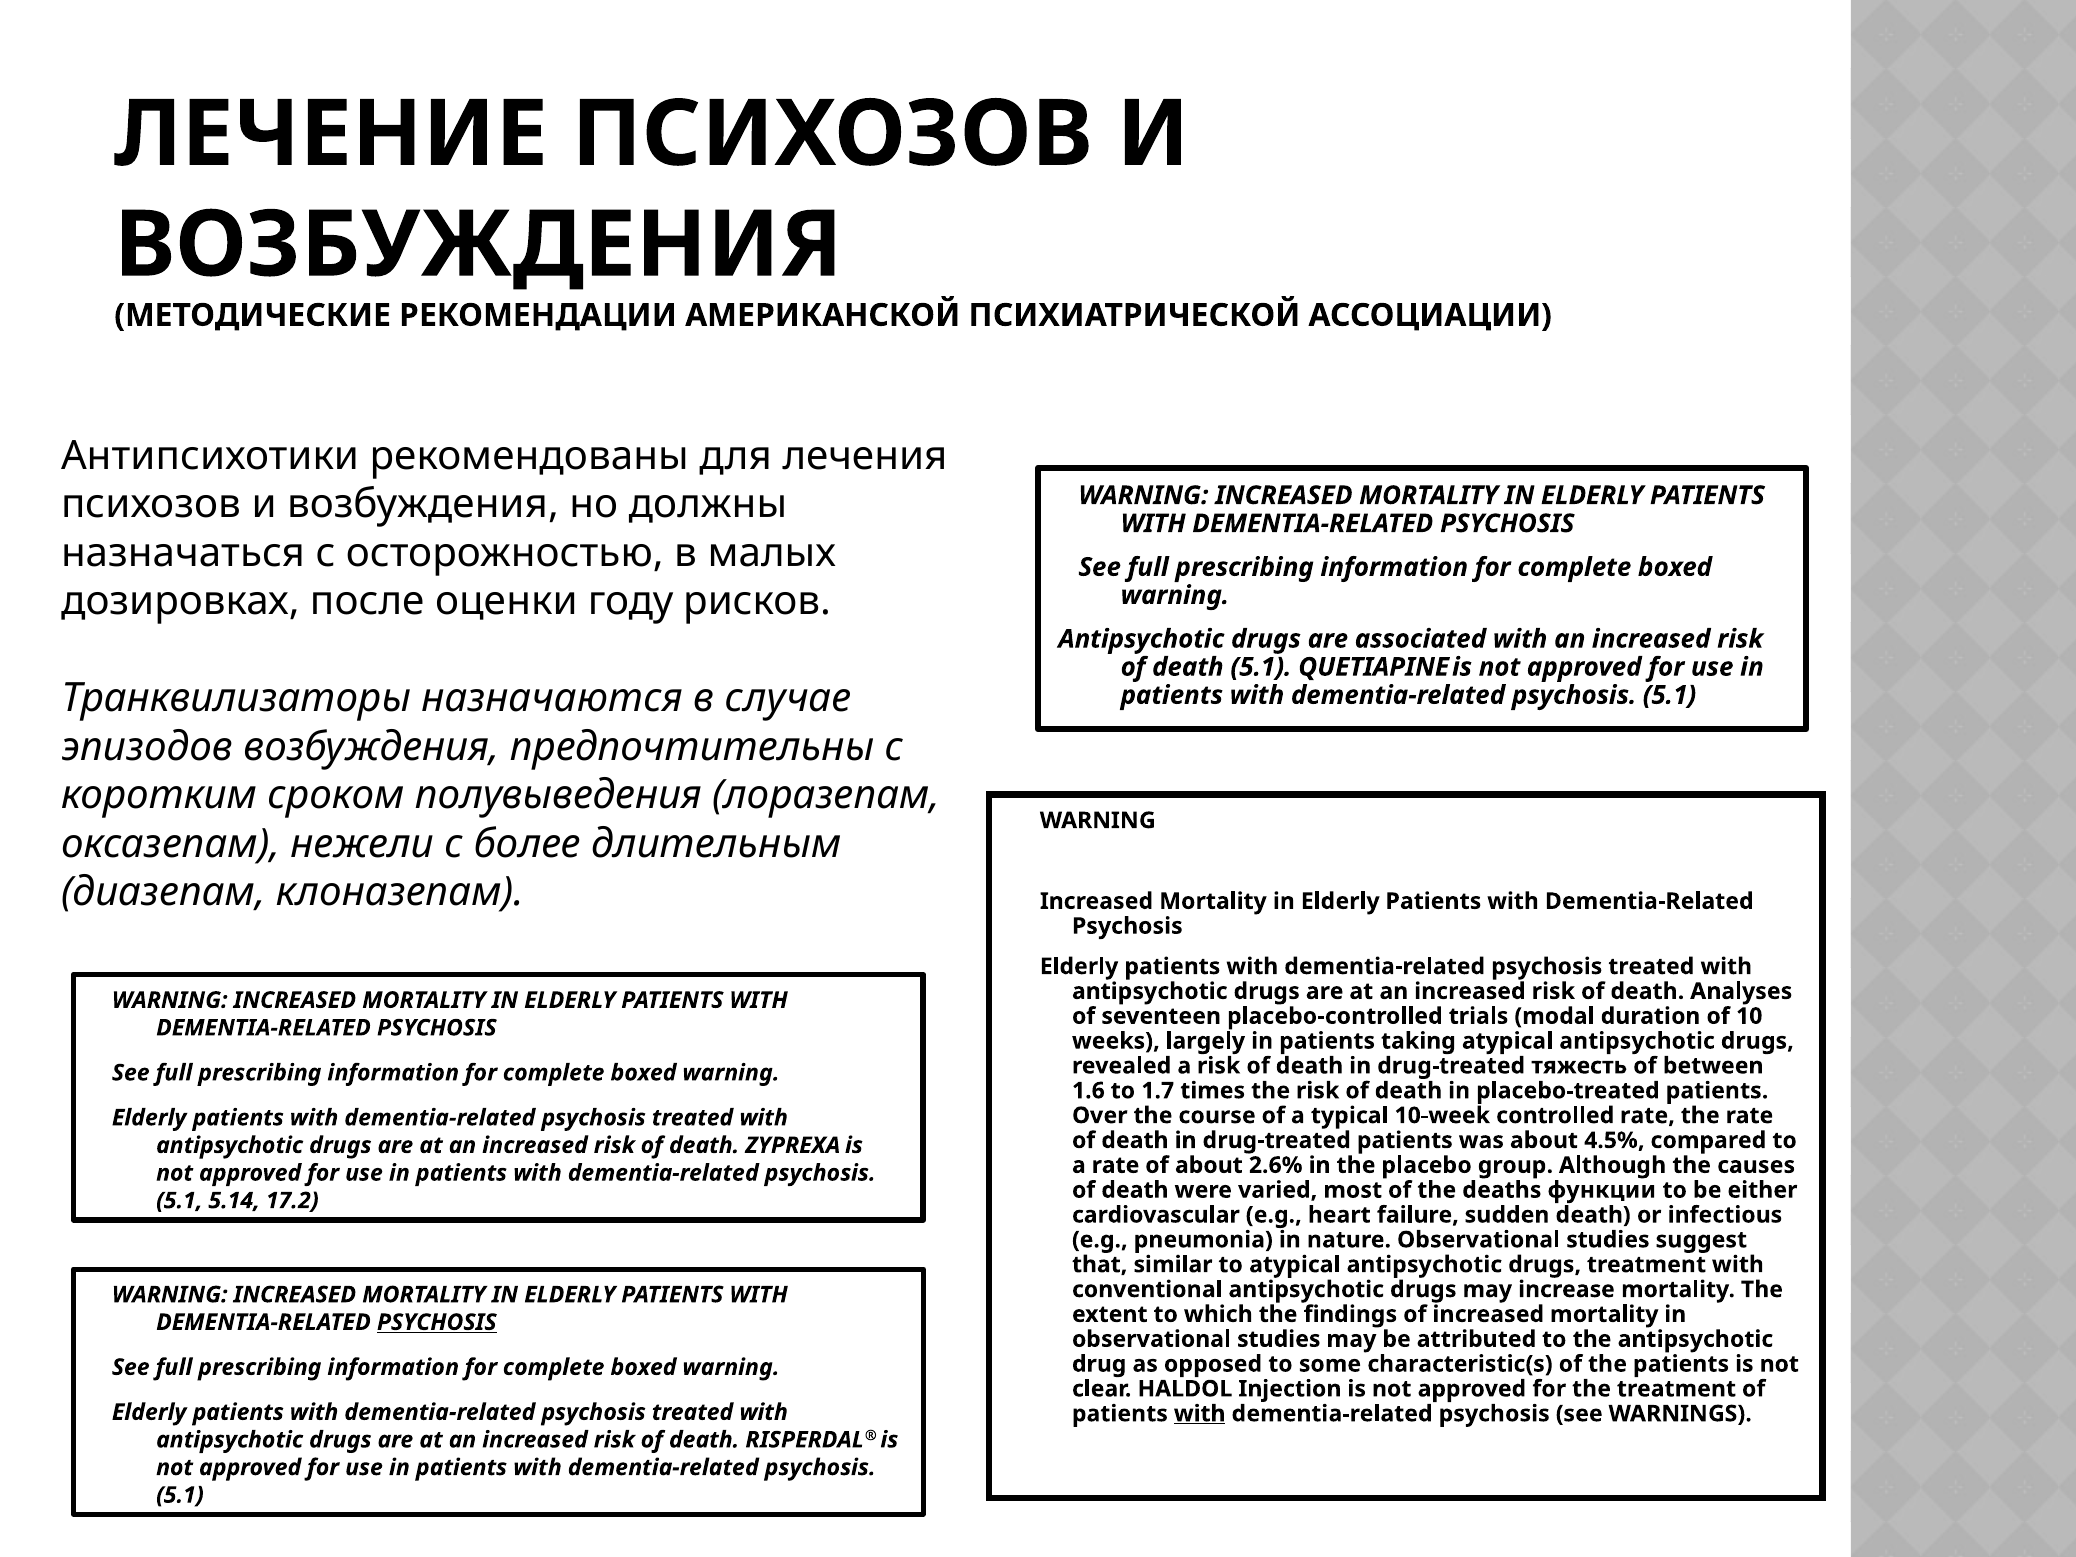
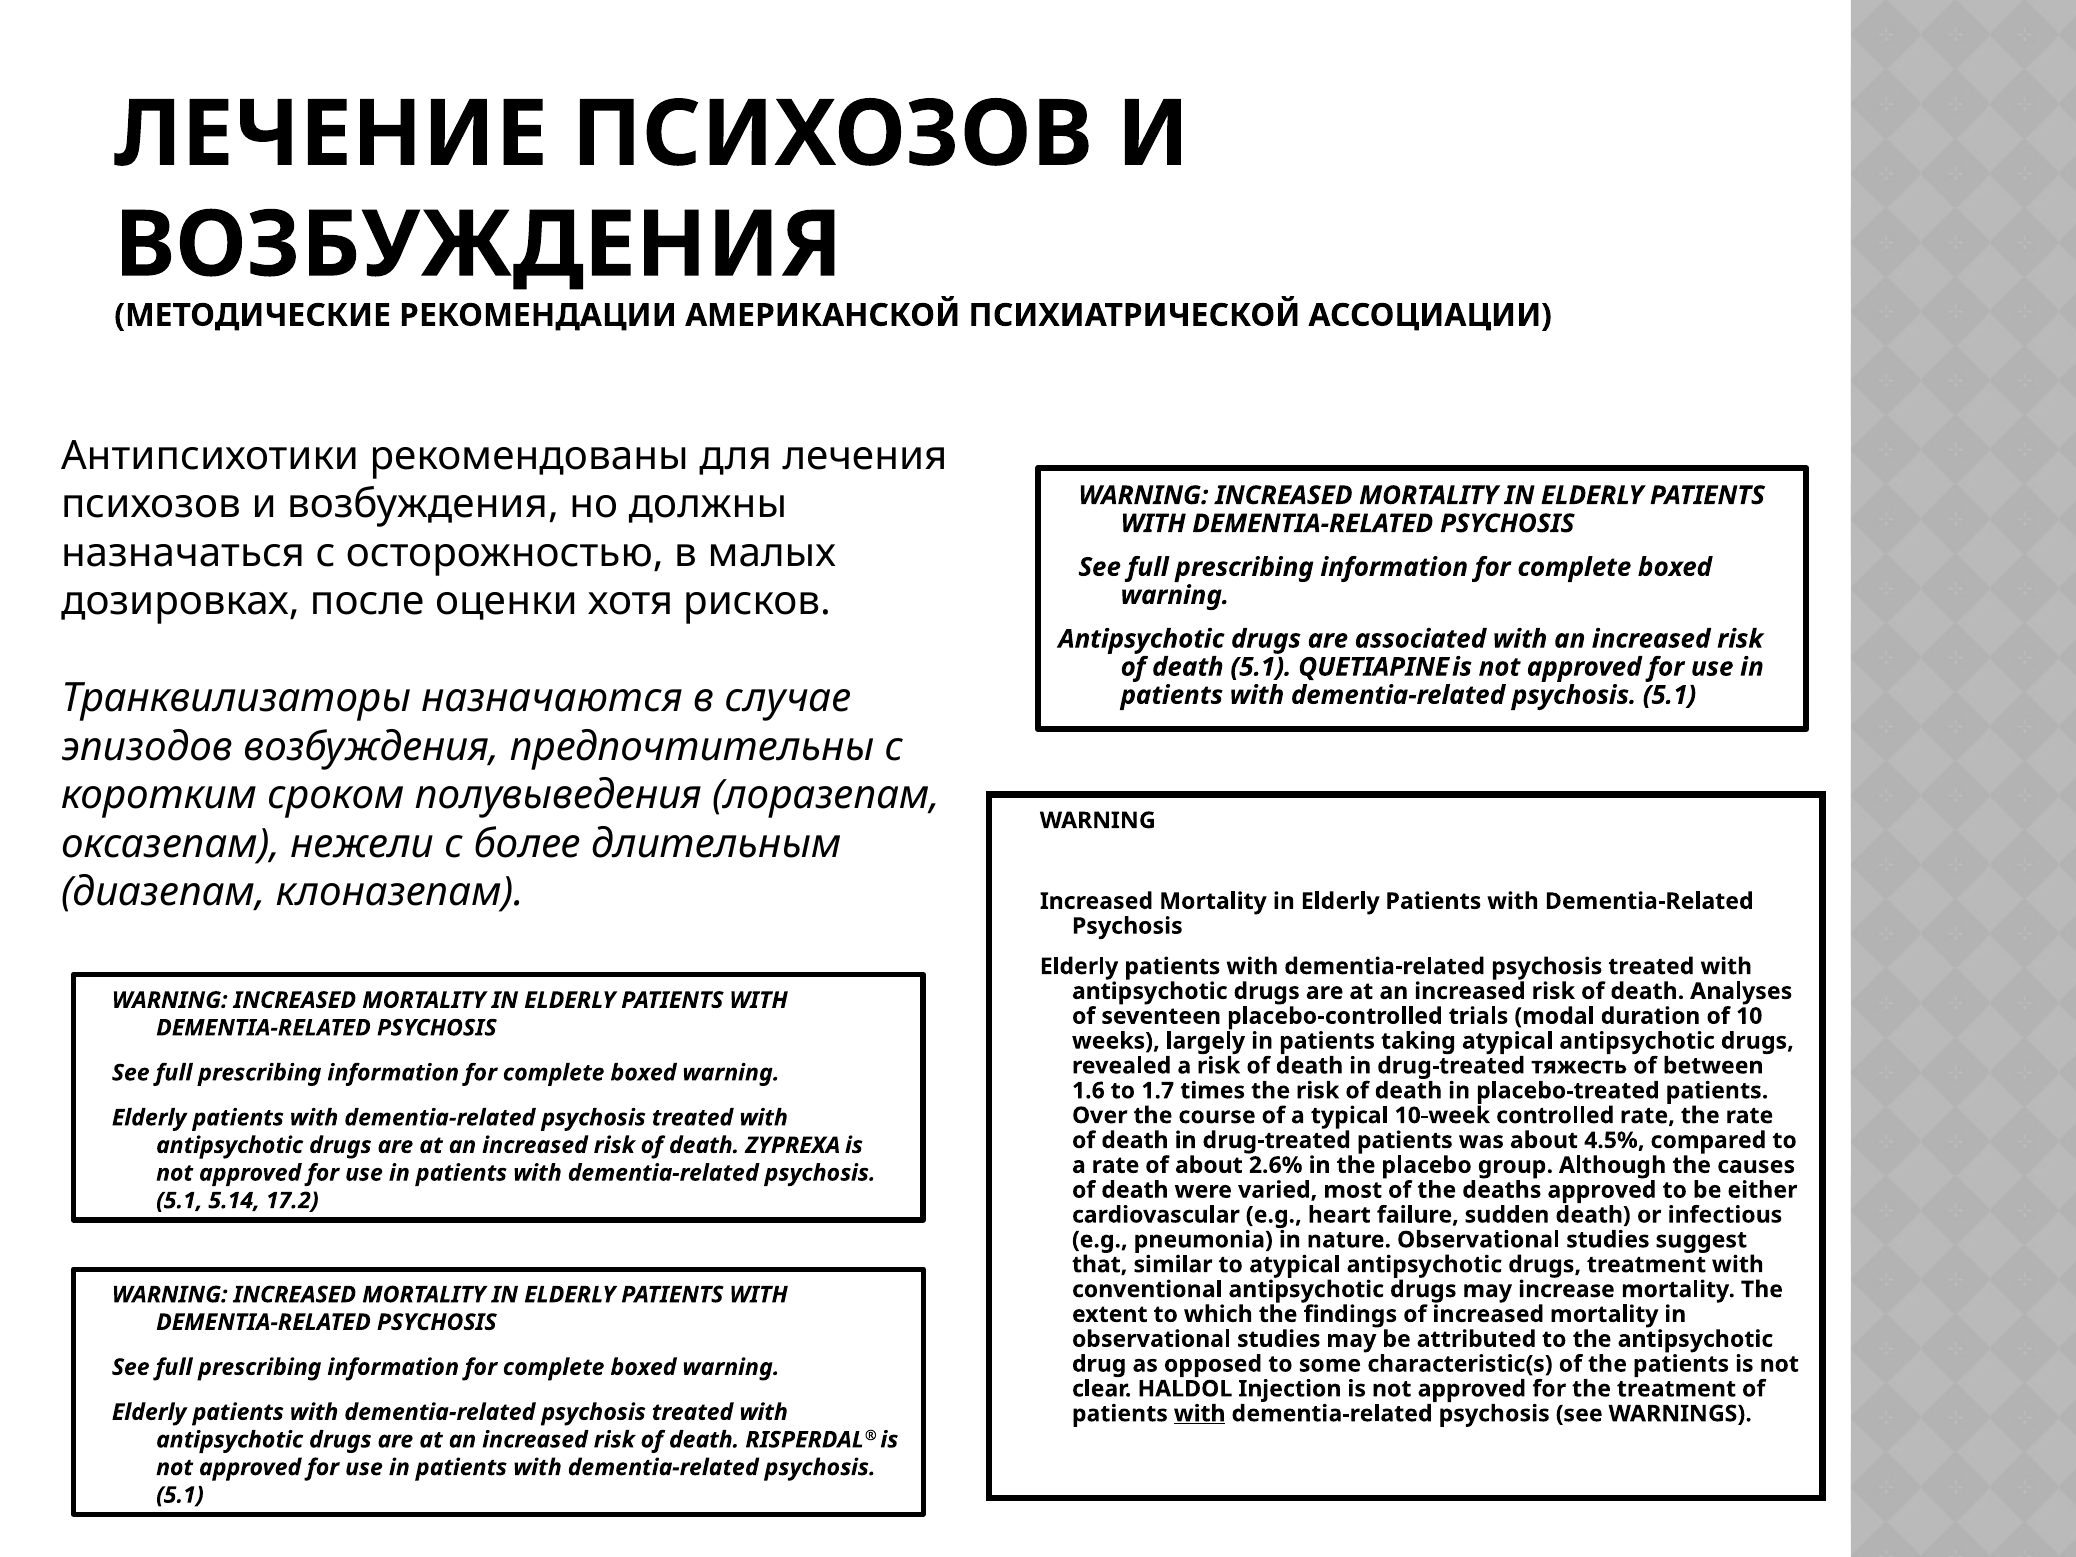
году: году -> хотя (631, 601)
deaths функции: функции -> approved (1602, 1190)
PSYCHOSIS underline: present -> none (437, 1322)
